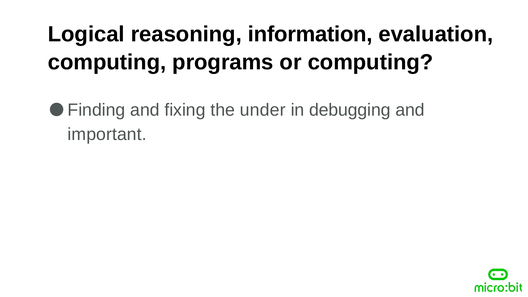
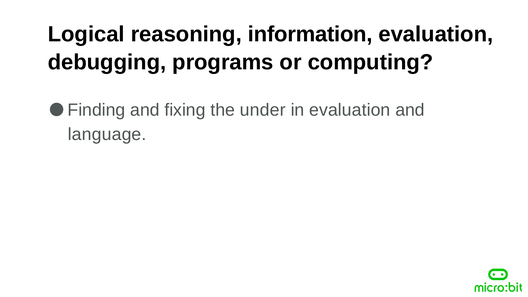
computing: computing -> debugging (107, 62)
in debugging: debugging -> evaluation (350, 110)
important: important -> language (107, 134)
